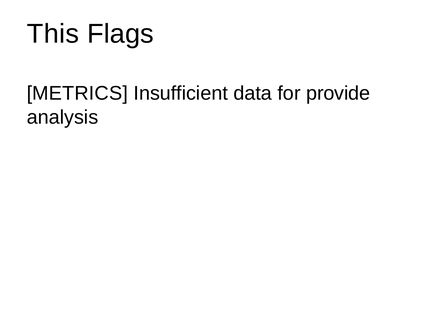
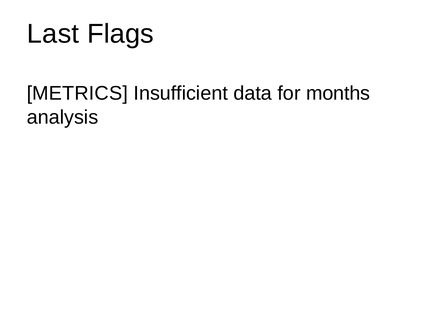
This: This -> Last (53, 34)
provide: provide -> months (338, 94)
